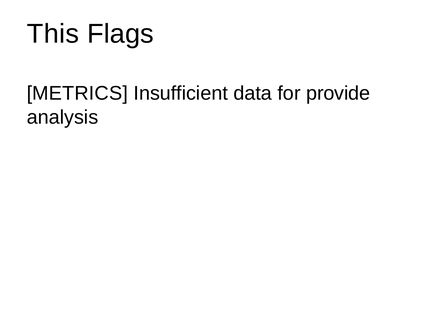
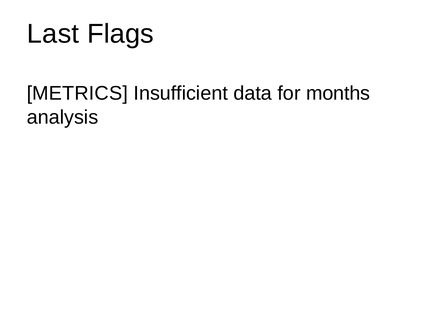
This: This -> Last (53, 34)
provide: provide -> months (338, 94)
